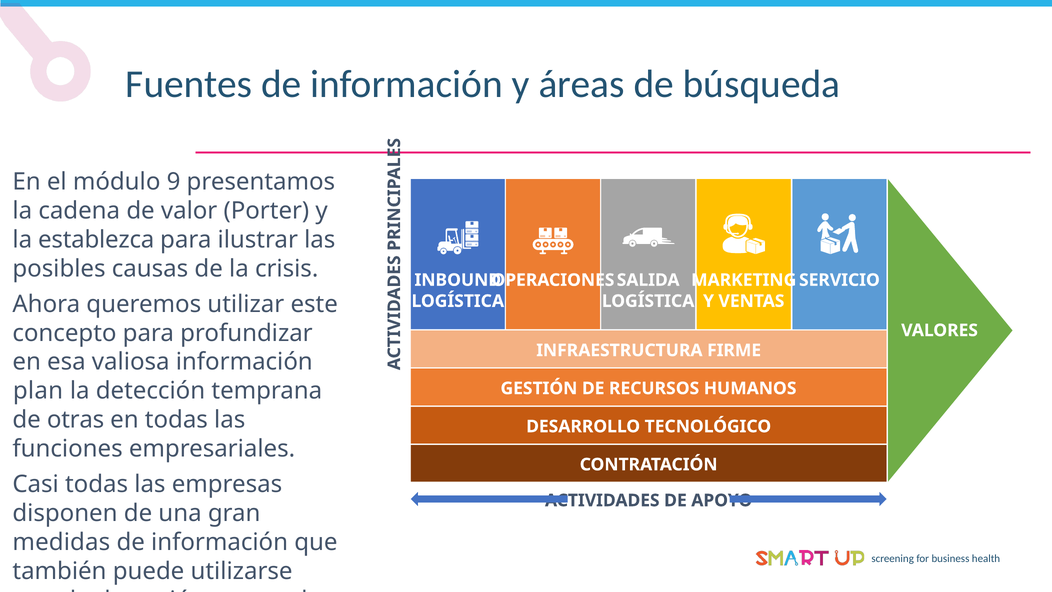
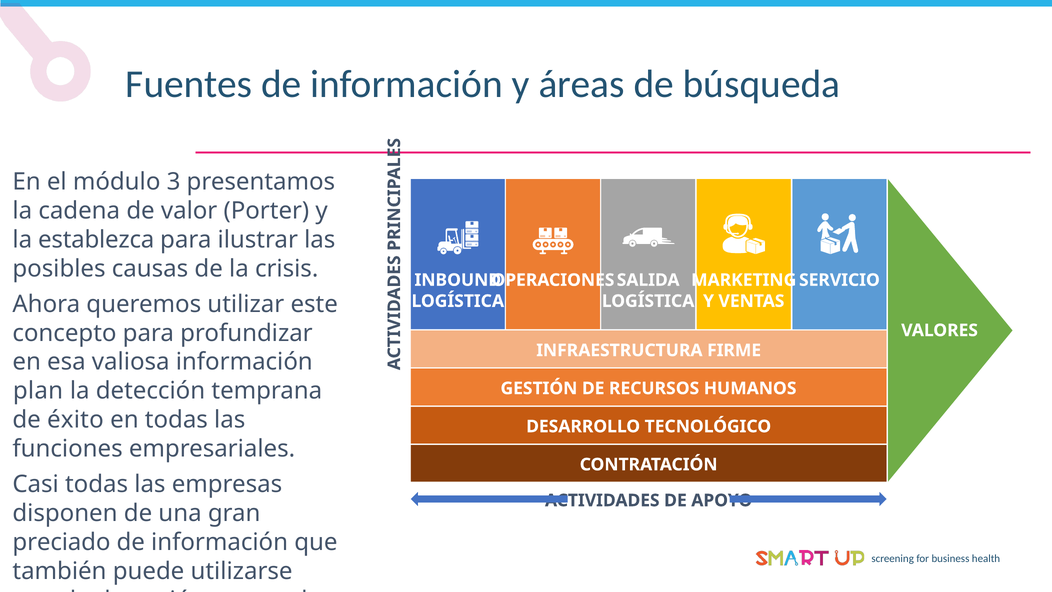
9: 9 -> 3 (174, 182)
otras: otras -> éxito (75, 420)
medidas: medidas -> preciado (61, 542)
